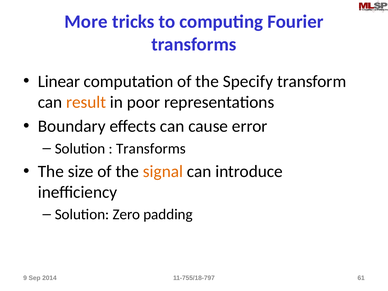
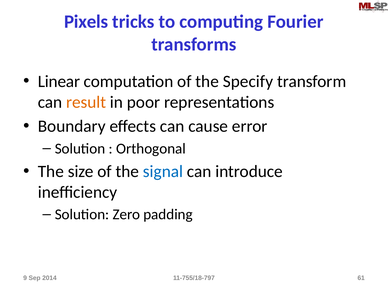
More: More -> Pixels (86, 22)
Transforms: Transforms -> Orthogonal (151, 149)
signal colour: orange -> blue (163, 172)
